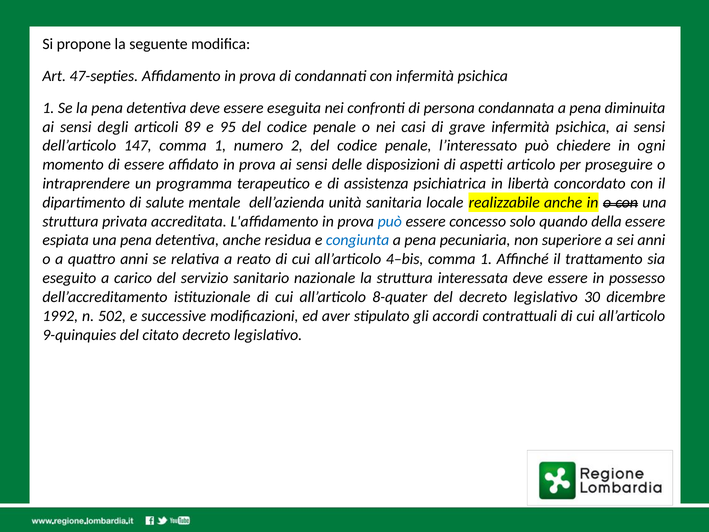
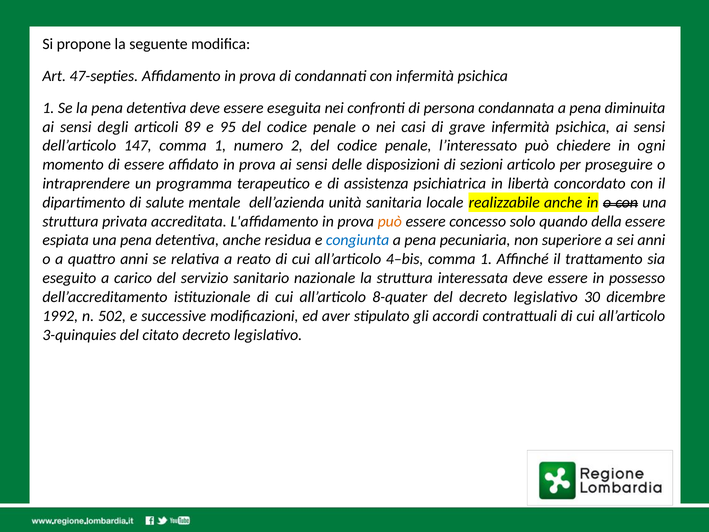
aspetti: aspetti -> sezioni (481, 165)
può colour: blue -> orange (390, 221)
9-quinquies: 9-quinquies -> 3-quinquies (79, 335)
